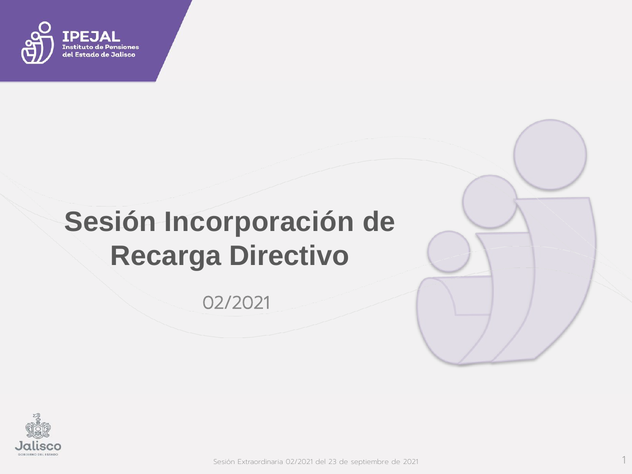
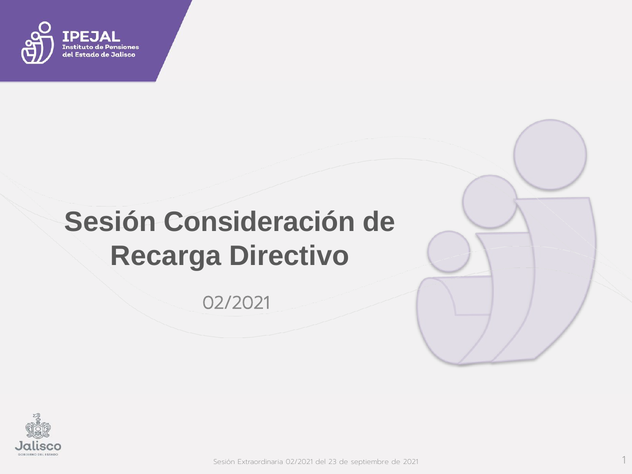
Incorporación: Incorporación -> Consideración (260, 222)
